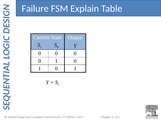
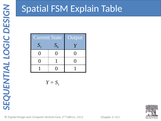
Failure: Failure -> Spatial (35, 9)
